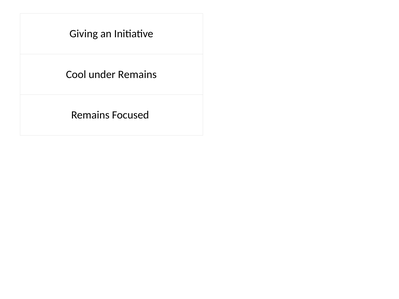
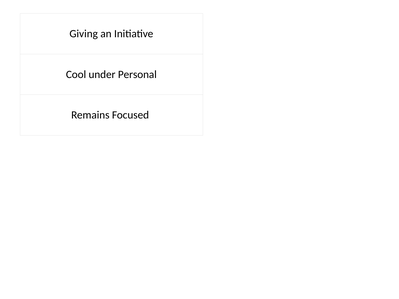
under Remains: Remains -> Personal (137, 74)
